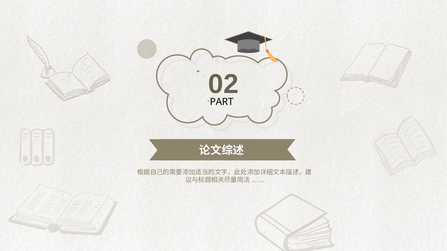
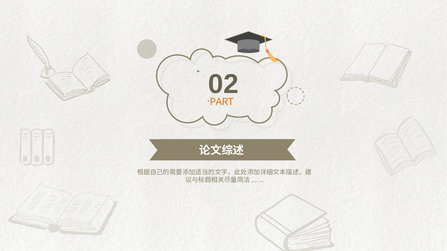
PART colour: black -> orange (222, 102)
